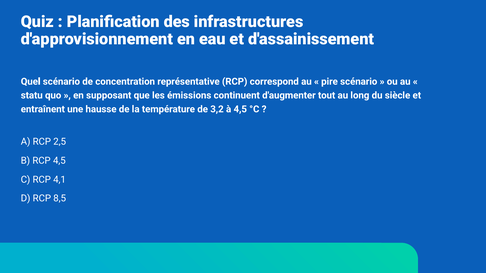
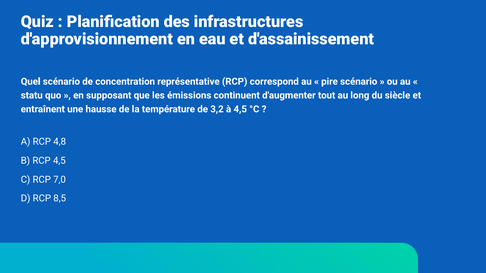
2,5: 2,5 -> 4,8 (60, 142)
4,1: 4,1 -> 7,0 (60, 180)
